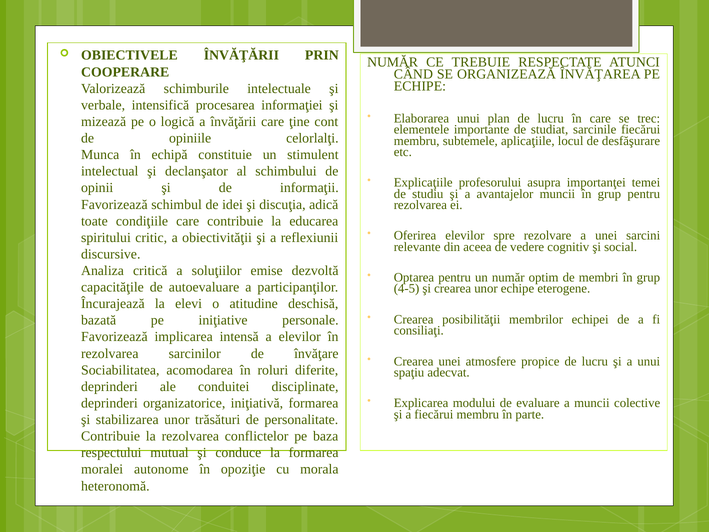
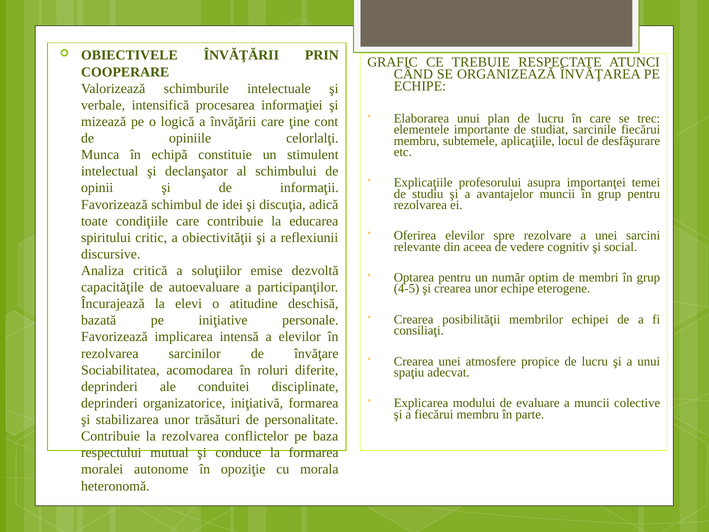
NUMĂR: NUMĂR -> GRAFIC (393, 62)
